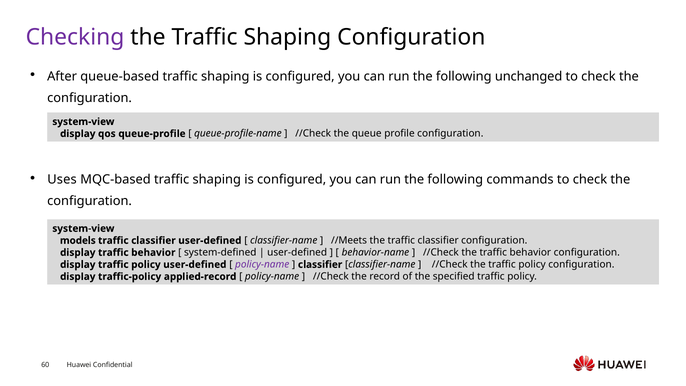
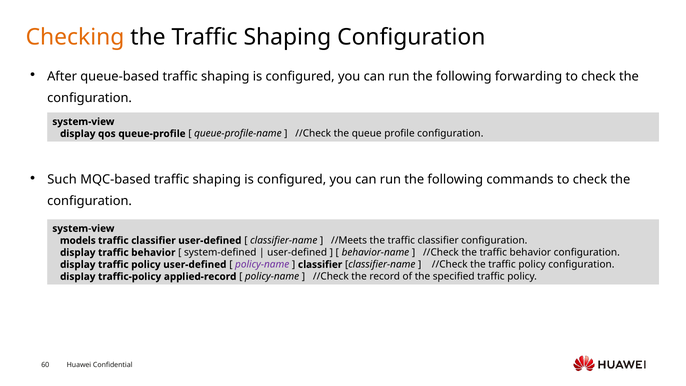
Checking colour: purple -> orange (75, 37)
unchanged: unchanged -> forwarding (529, 76)
Uses: Uses -> Such (62, 180)
